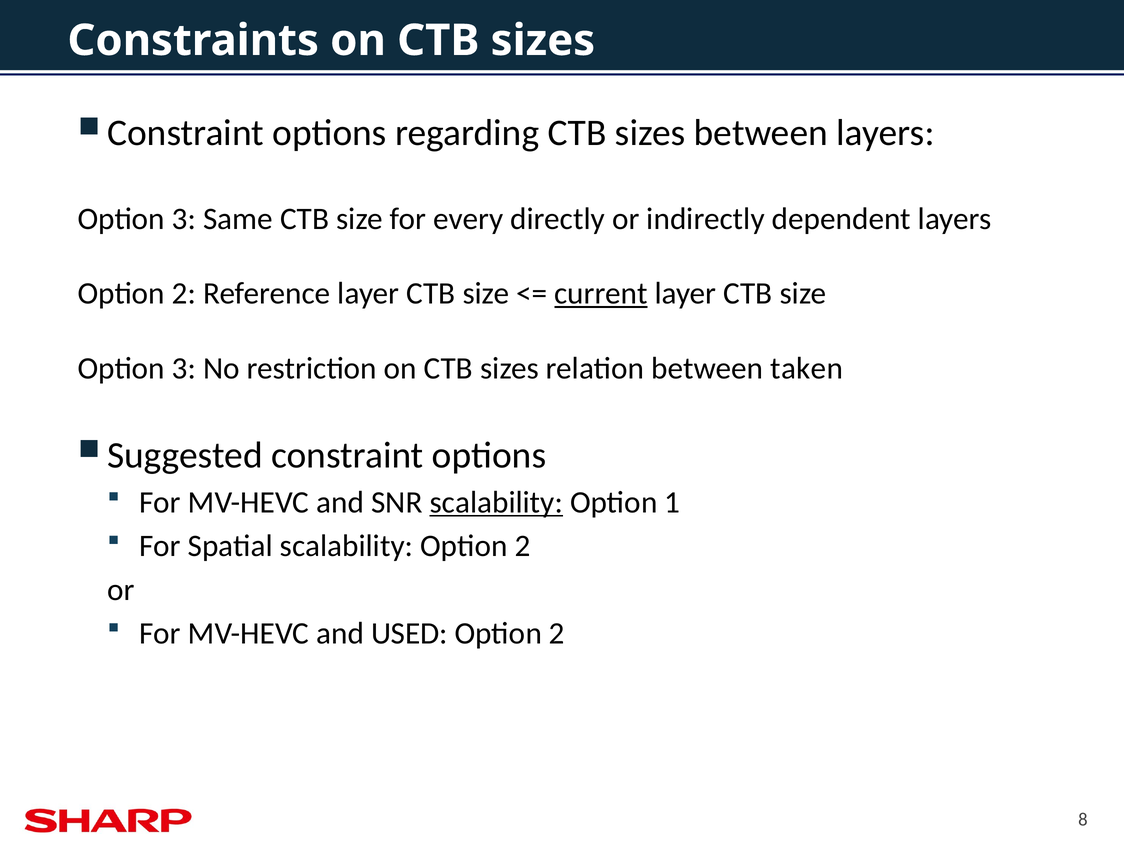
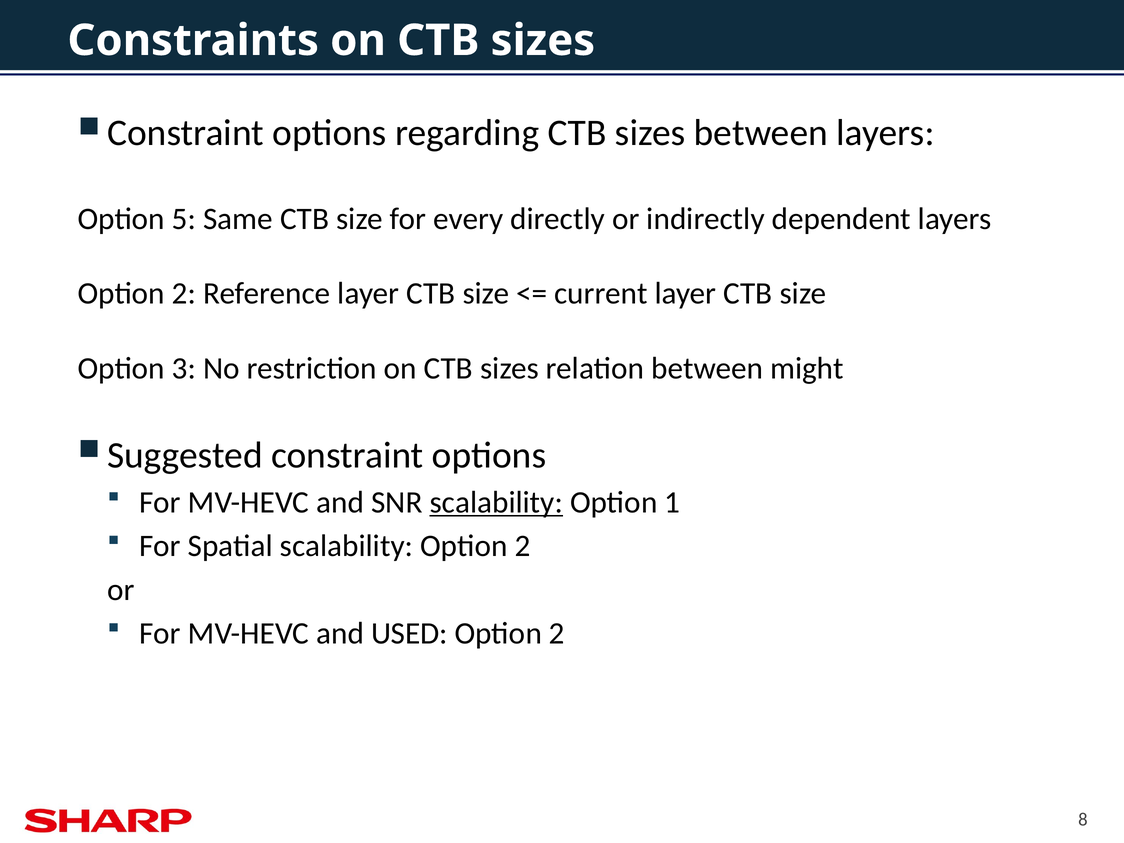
3: 3 -> 5 (184, 219)
current underline: present -> none (601, 294)
taken: taken -> might (807, 369)
